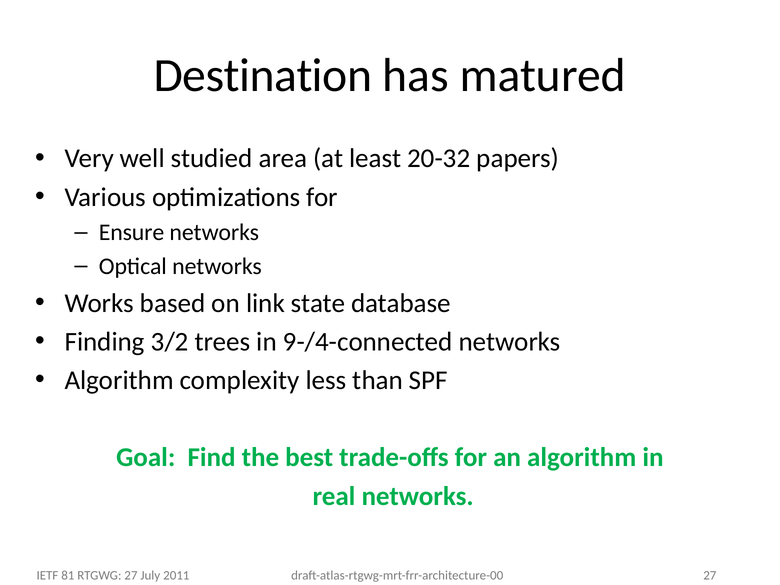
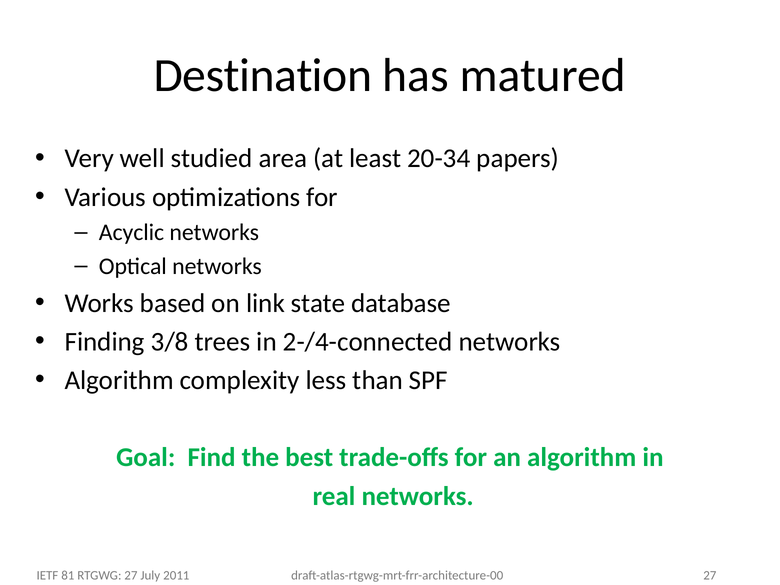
20-32: 20-32 -> 20-34 (439, 159)
Ensure: Ensure -> Acyclic (131, 233)
3/2: 3/2 -> 3/8 (170, 342)
9-/4-connected: 9-/4-connected -> 2-/4-connected (368, 342)
